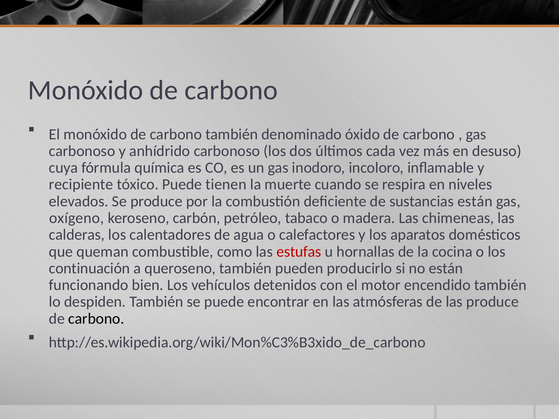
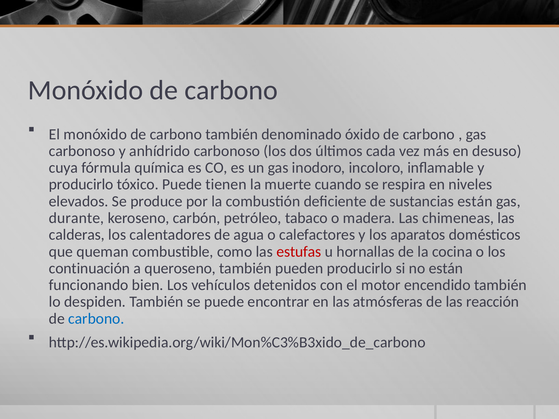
recipiente: recipiente -> producirlo (81, 185)
oxígeno: oxígeno -> durante (77, 218)
las produce: produce -> reacción (493, 302)
carbono colour: black -> blue (96, 319)
